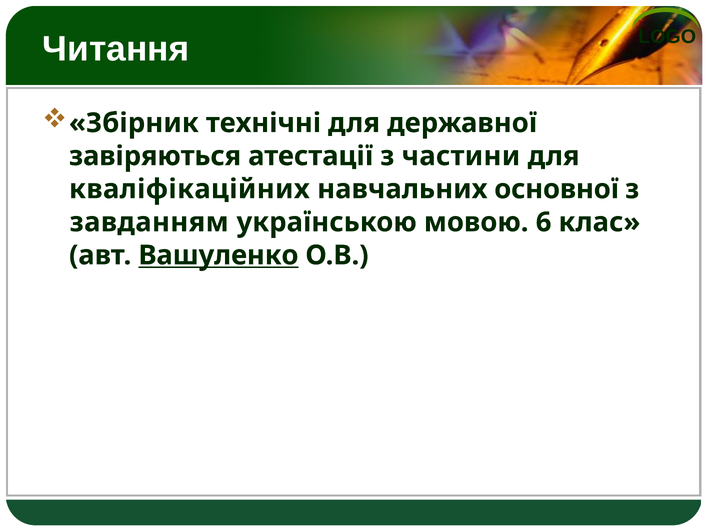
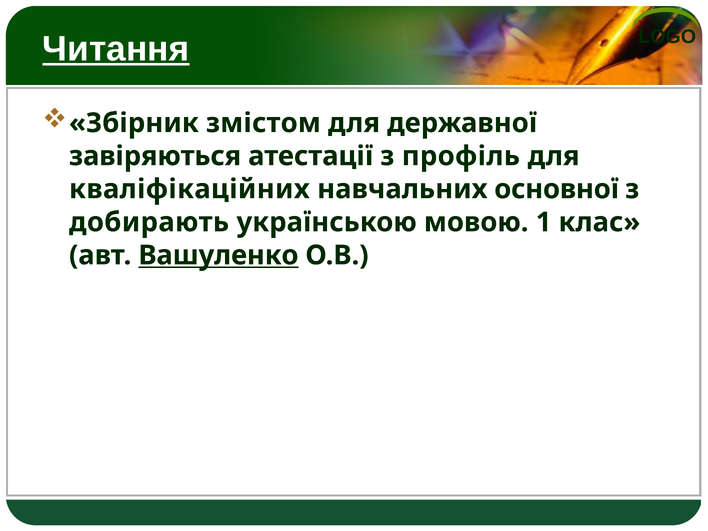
Читання underline: none -> present (116, 49)
технічні: технічні -> змістом (263, 123)
частини: частини -> профіль (461, 156)
завданням: завданням -> добирають (149, 222)
6: 6 -> 1 (544, 222)
